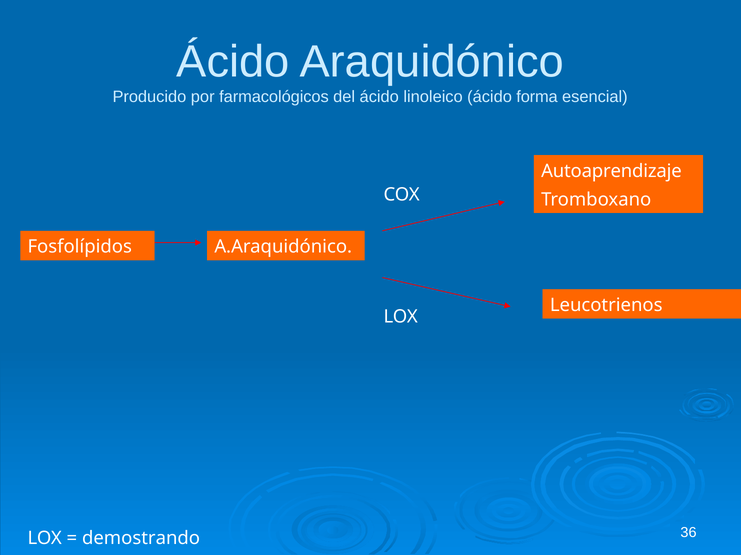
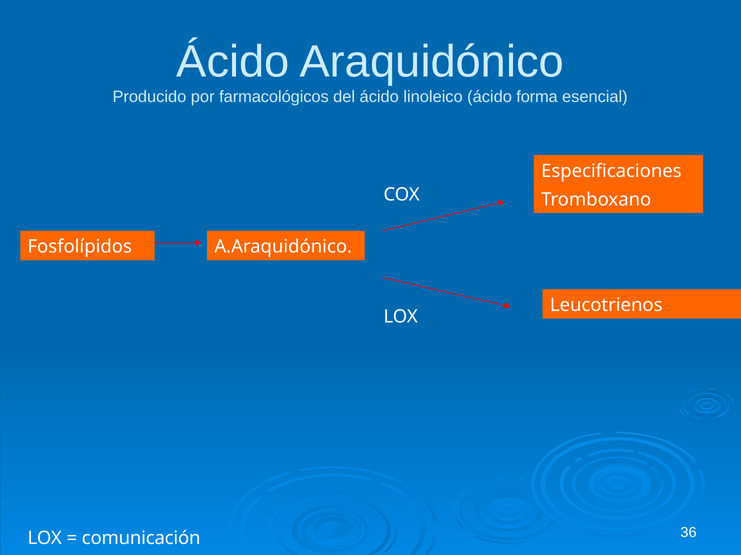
Autoaprendizaje: Autoaprendizaje -> Especificaciones (611, 171)
demostrando: demostrando -> comunicación (141, 539)
